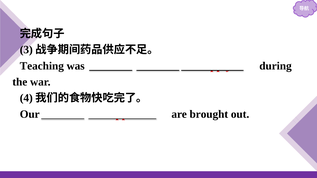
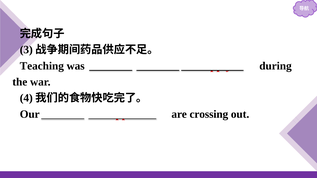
brought: brought -> crossing (209, 114)
